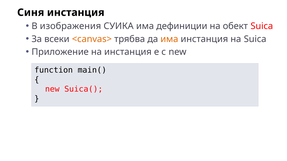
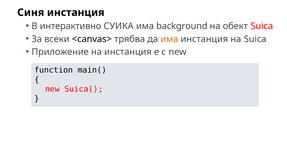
изображения: изображения -> интерактивно (71, 26)
дефиниции: дефиниции -> background (182, 26)
<canvas> colour: orange -> black (92, 39)
